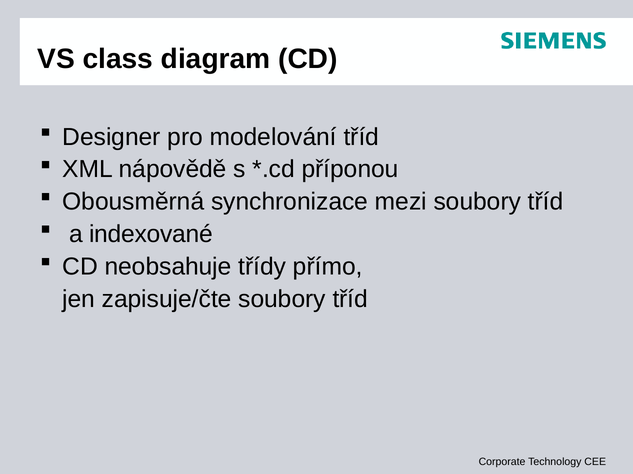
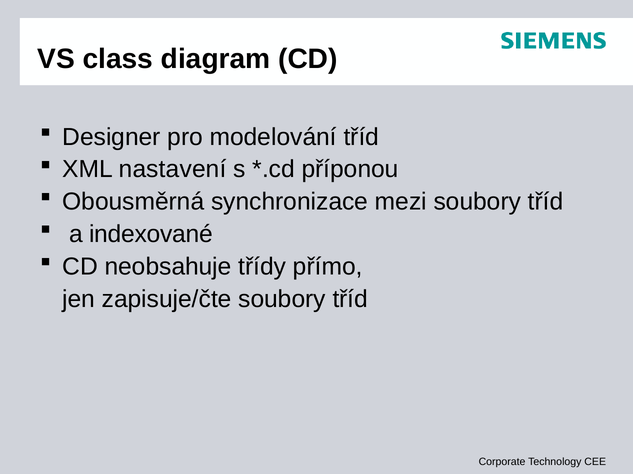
nápovědě: nápovědě -> nastavení (173, 170)
